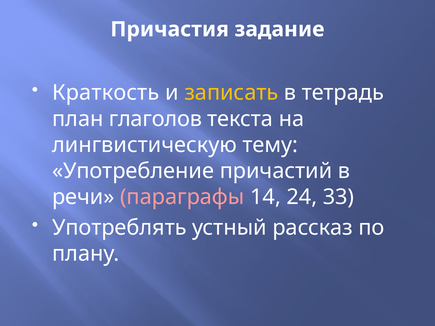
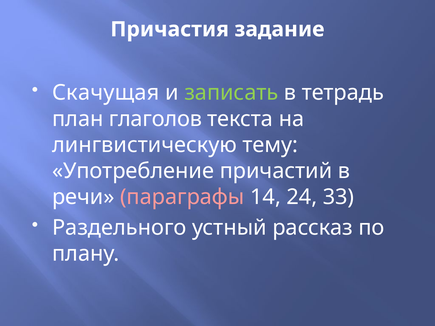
Краткость: Краткость -> Скачущая (106, 93)
записать colour: yellow -> light green (231, 93)
Употреблять: Употреблять -> Раздельного (119, 228)
